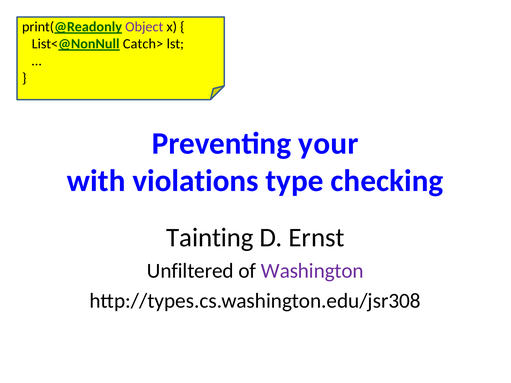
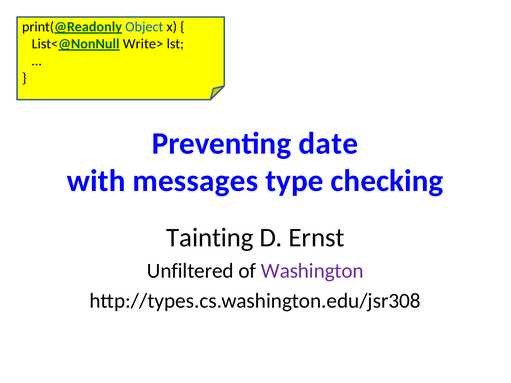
Object colour: purple -> blue (144, 27)
Catch>: Catch> -> Write> (143, 44)
your: your -> date (328, 144)
violations: violations -> messages (195, 181)
